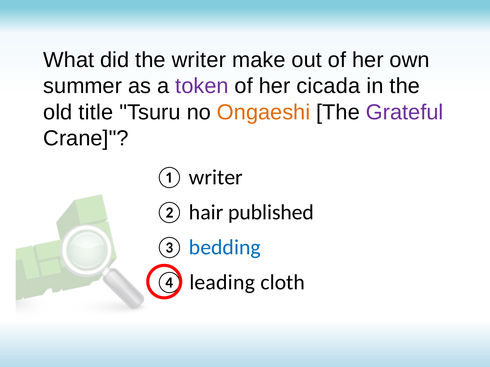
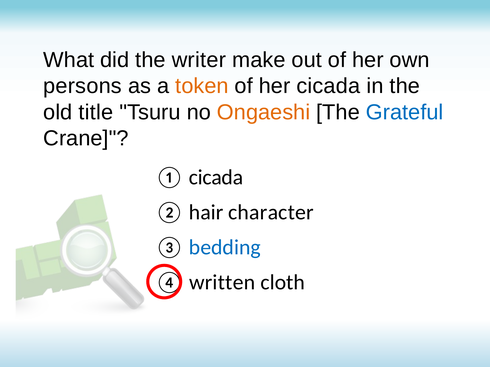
summer: summer -> persons (83, 86)
token colour: purple -> orange (202, 86)
Grateful colour: purple -> blue (405, 112)
① writer: writer -> cicada (216, 178)
published: published -> character (271, 213)
leading: leading -> written (222, 283)
